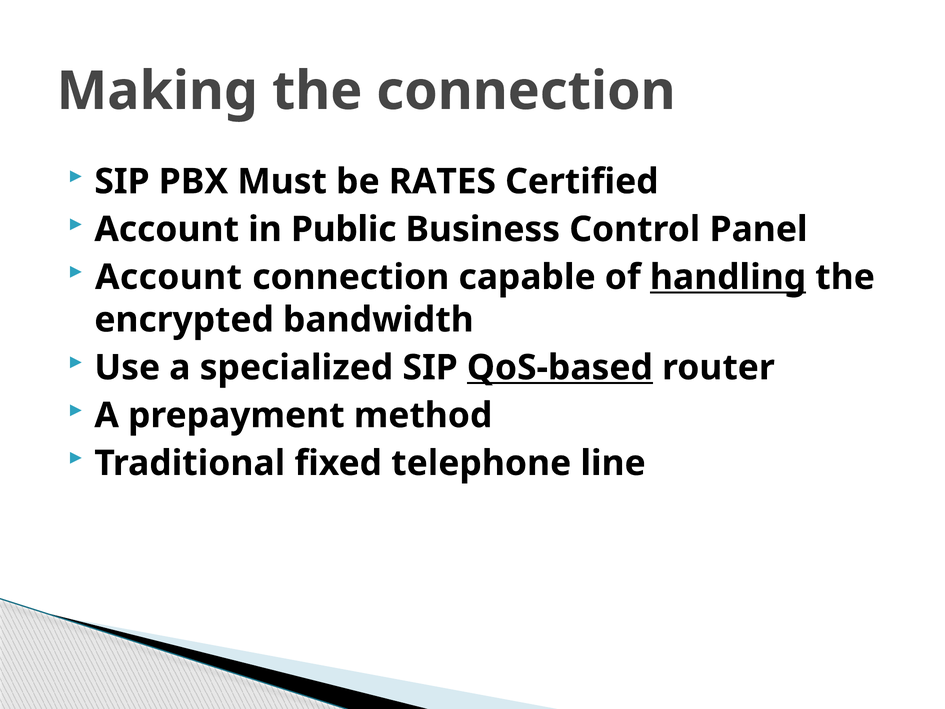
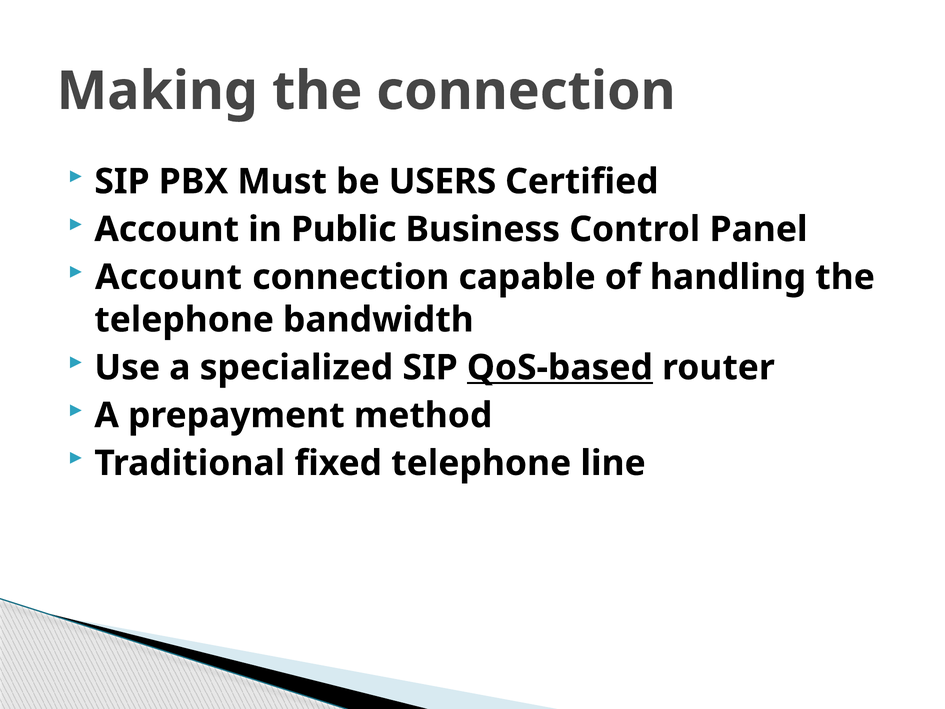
RATES: RATES -> USERS (443, 182)
handling underline: present -> none (728, 277)
encrypted: encrypted -> telephone (184, 320)
